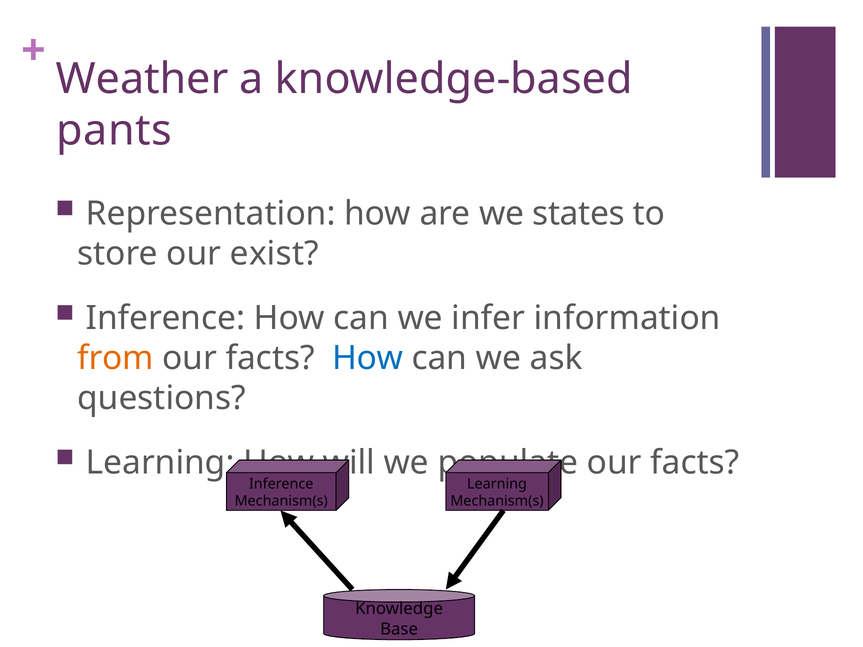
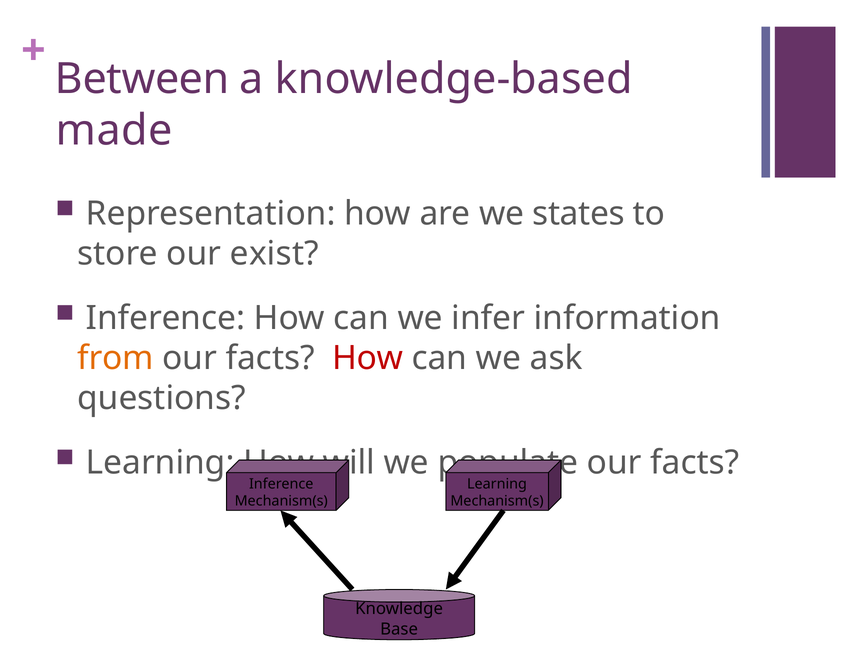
Weather: Weather -> Between (142, 79)
pants: pants -> made (114, 131)
How colour: blue -> red (368, 358)
